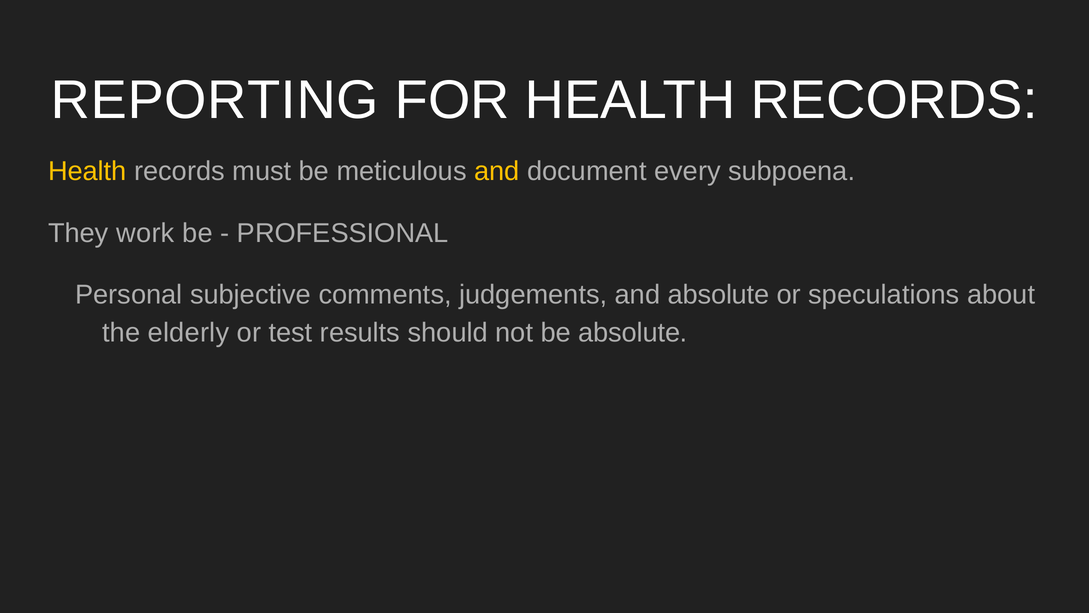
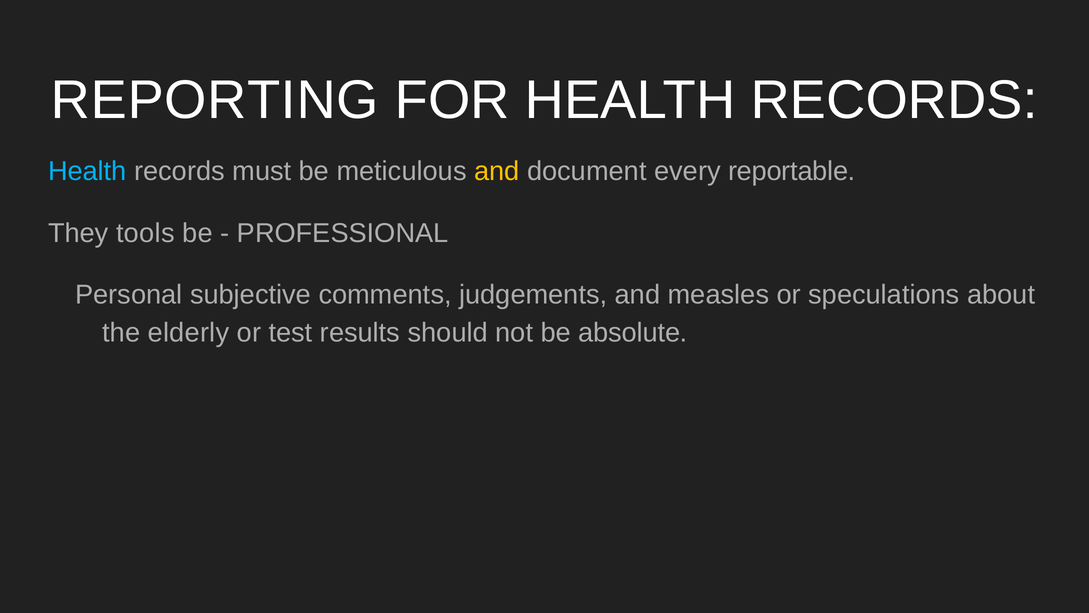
Health colour: yellow -> light blue (87, 171)
subpoena: subpoena -> reportable (792, 171)
work: work -> tools (145, 233)
and absolute: absolute -> measles (718, 295)
